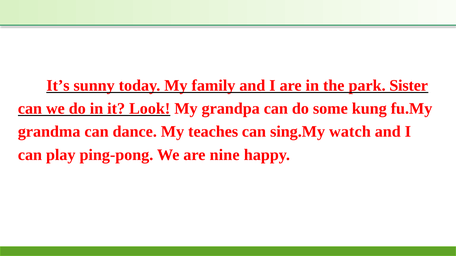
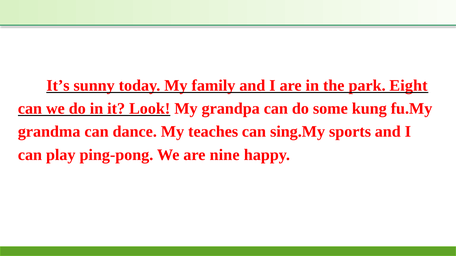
Sister: Sister -> Eight (408, 86)
watch: watch -> sports (350, 132)
